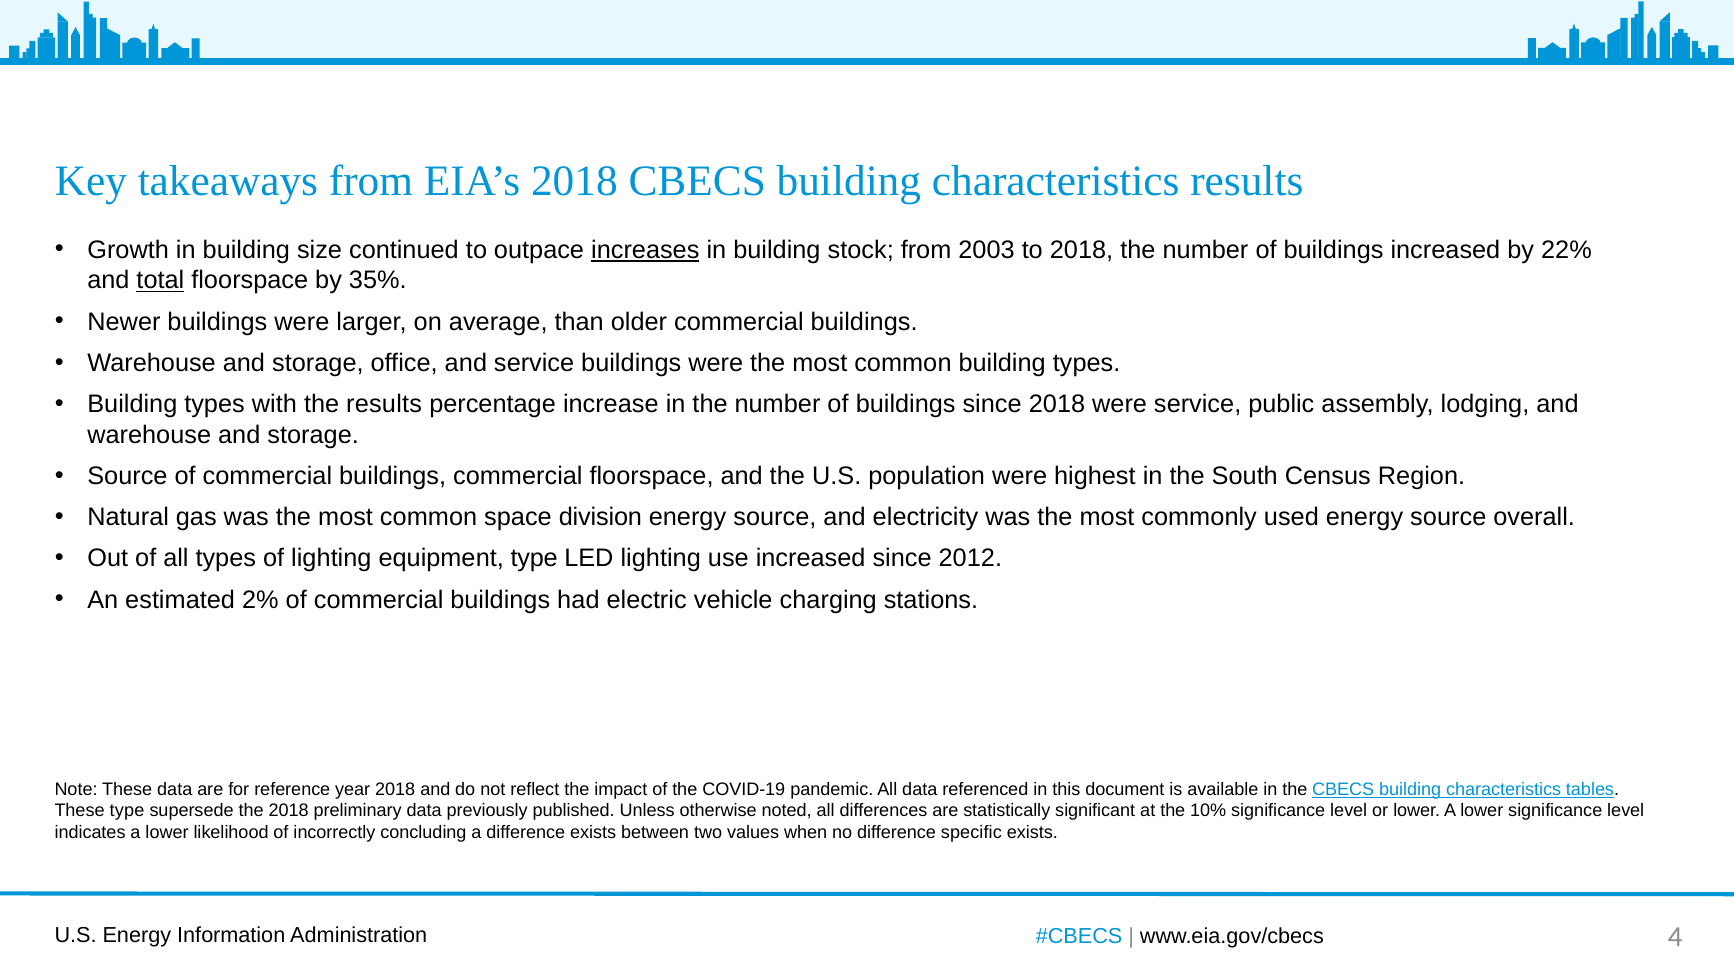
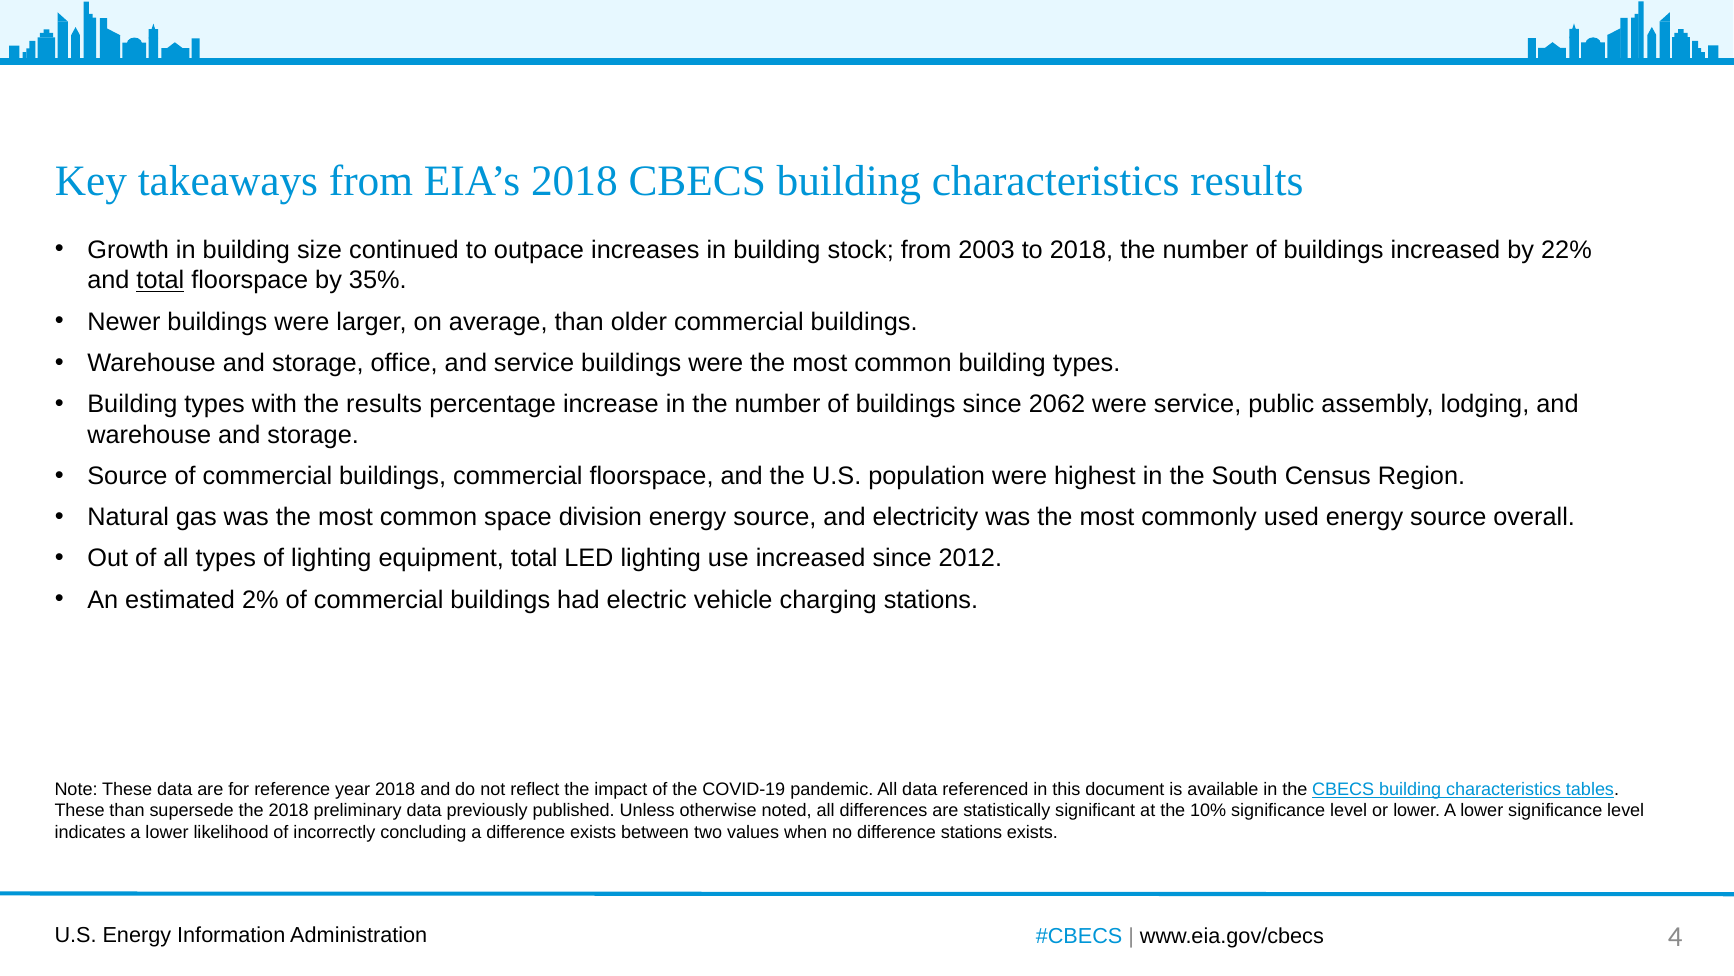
increases underline: present -> none (645, 250)
since 2018: 2018 -> 2062 (1057, 404)
equipment type: type -> total (534, 558)
These type: type -> than (127, 810)
difference specific: specific -> stations (972, 832)
